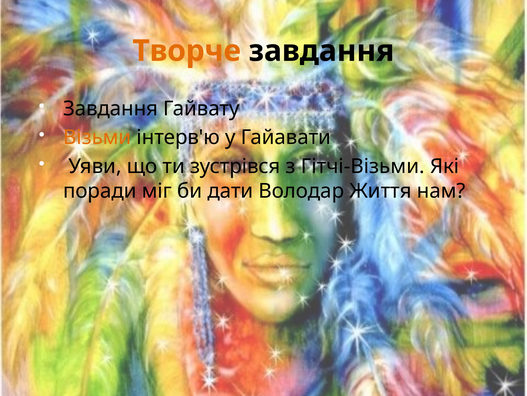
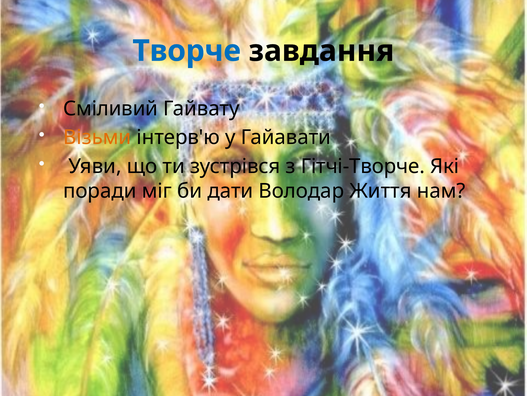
Творче colour: orange -> blue (187, 51)
Завдання: Завдання -> Сміливий (111, 109)
Гітчі-Візьми: Гітчі-Візьми -> Гітчі-Творче (363, 166)
